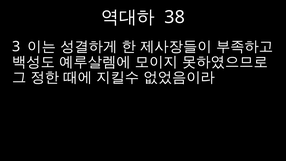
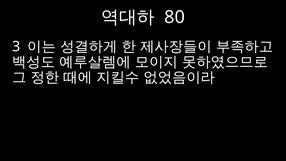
38: 38 -> 80 (175, 17)
